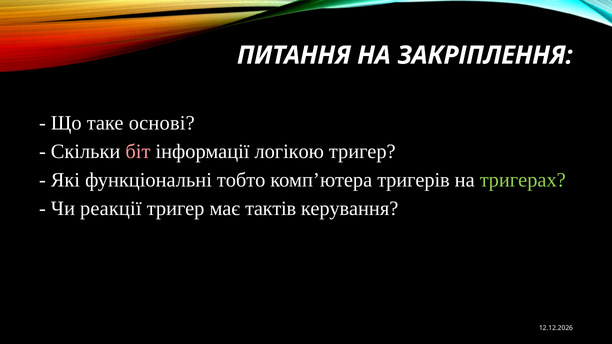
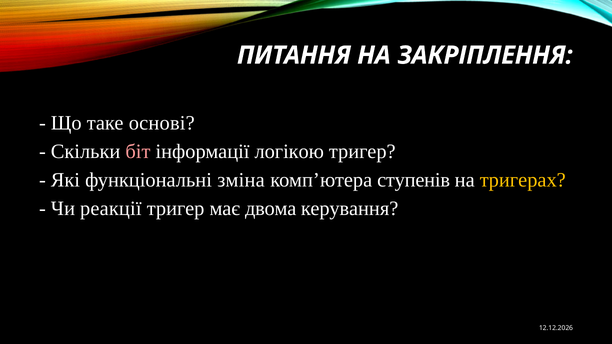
тобто: тобто -> зміна (241, 180)
тригерів: тригерів -> ступенів (414, 180)
тригерах colour: light green -> yellow (523, 180)
тактів: тактів -> двома (271, 209)
